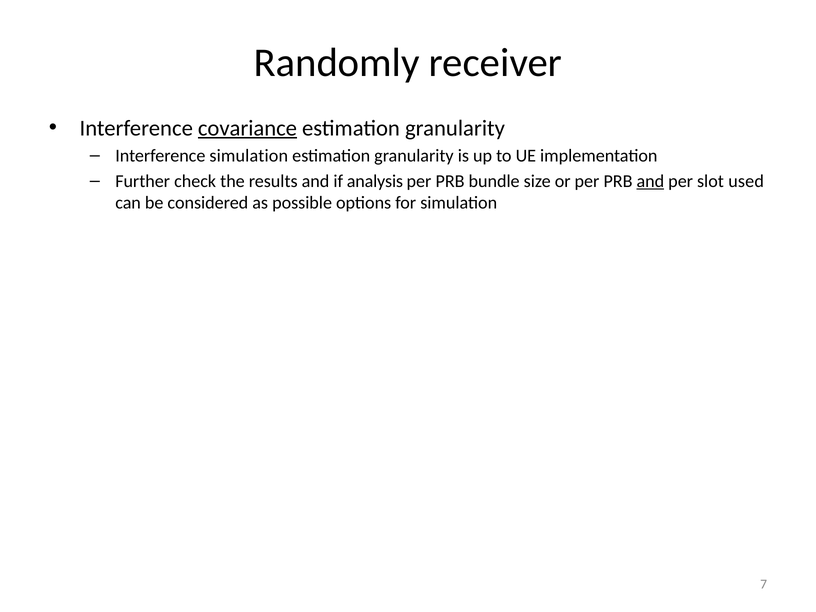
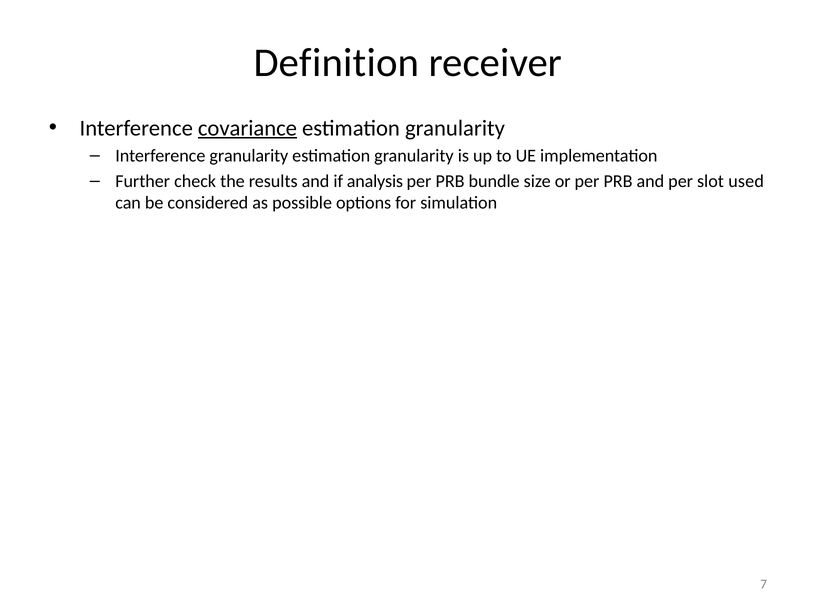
Randomly: Randomly -> Definition (336, 63)
Interference simulation: simulation -> granularity (249, 156)
and underline: present -> none (650, 181)
